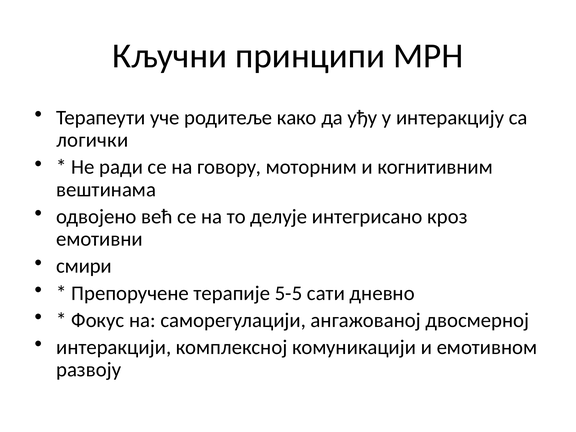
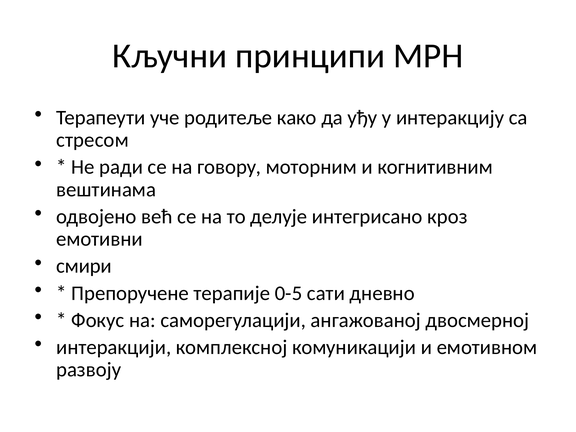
логички: логички -> стресом (92, 140)
5-5: 5-5 -> 0-5 (289, 293)
